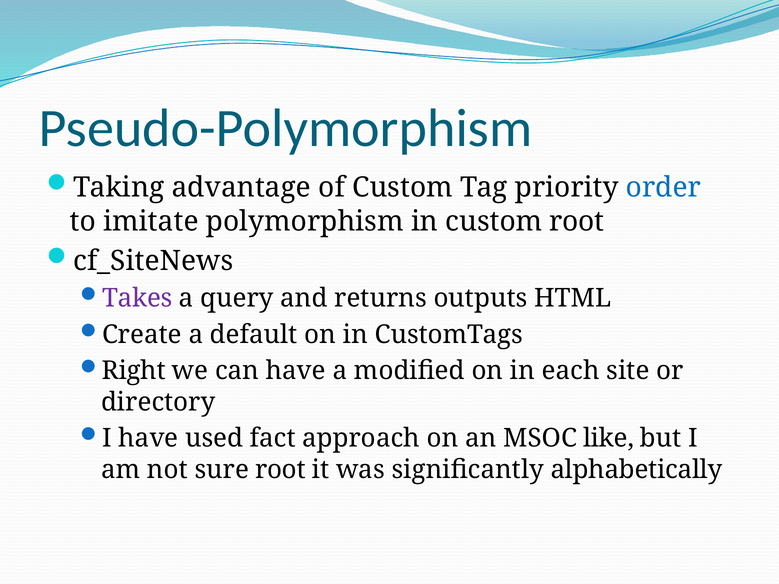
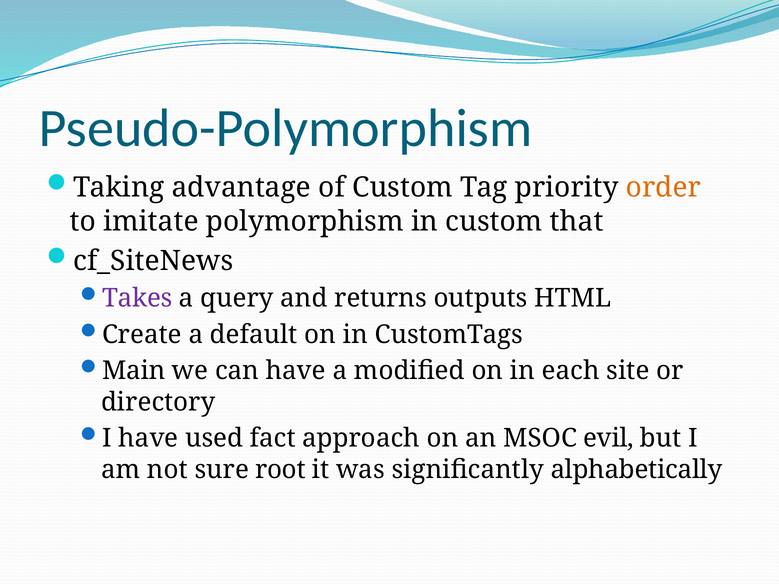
order colour: blue -> orange (663, 188)
custom root: root -> that (577, 221)
Right: Right -> Main (134, 371)
like: like -> evil (609, 439)
